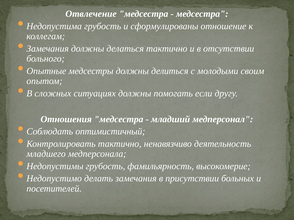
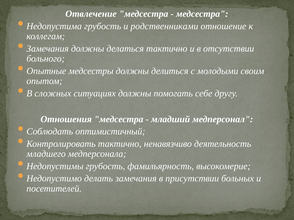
сформулированы: сформулированы -> родственниками (164, 26)
если: если -> себе (204, 94)
